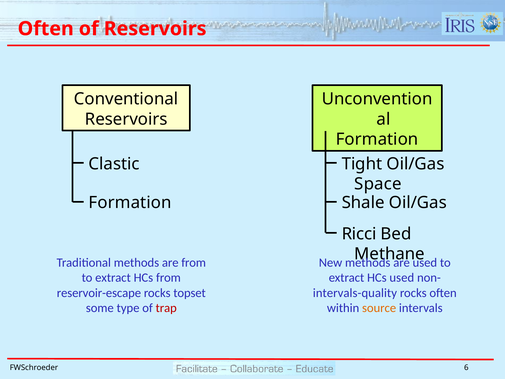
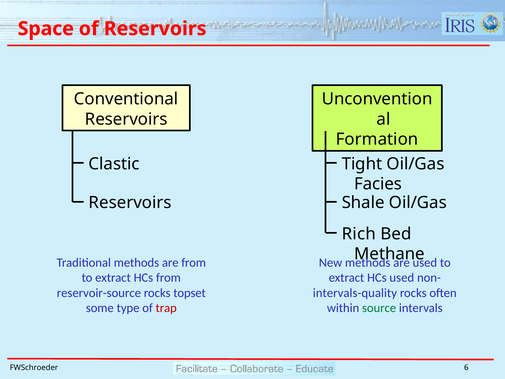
Often: Often -> Space (46, 29)
Space: Space -> Facies (378, 184)
Formation: Formation -> Reservoirs (130, 203)
Ricci: Ricci -> Rich (359, 234)
reservoir-escape: reservoir-escape -> reservoir-source (99, 293)
source colour: orange -> green (379, 308)
